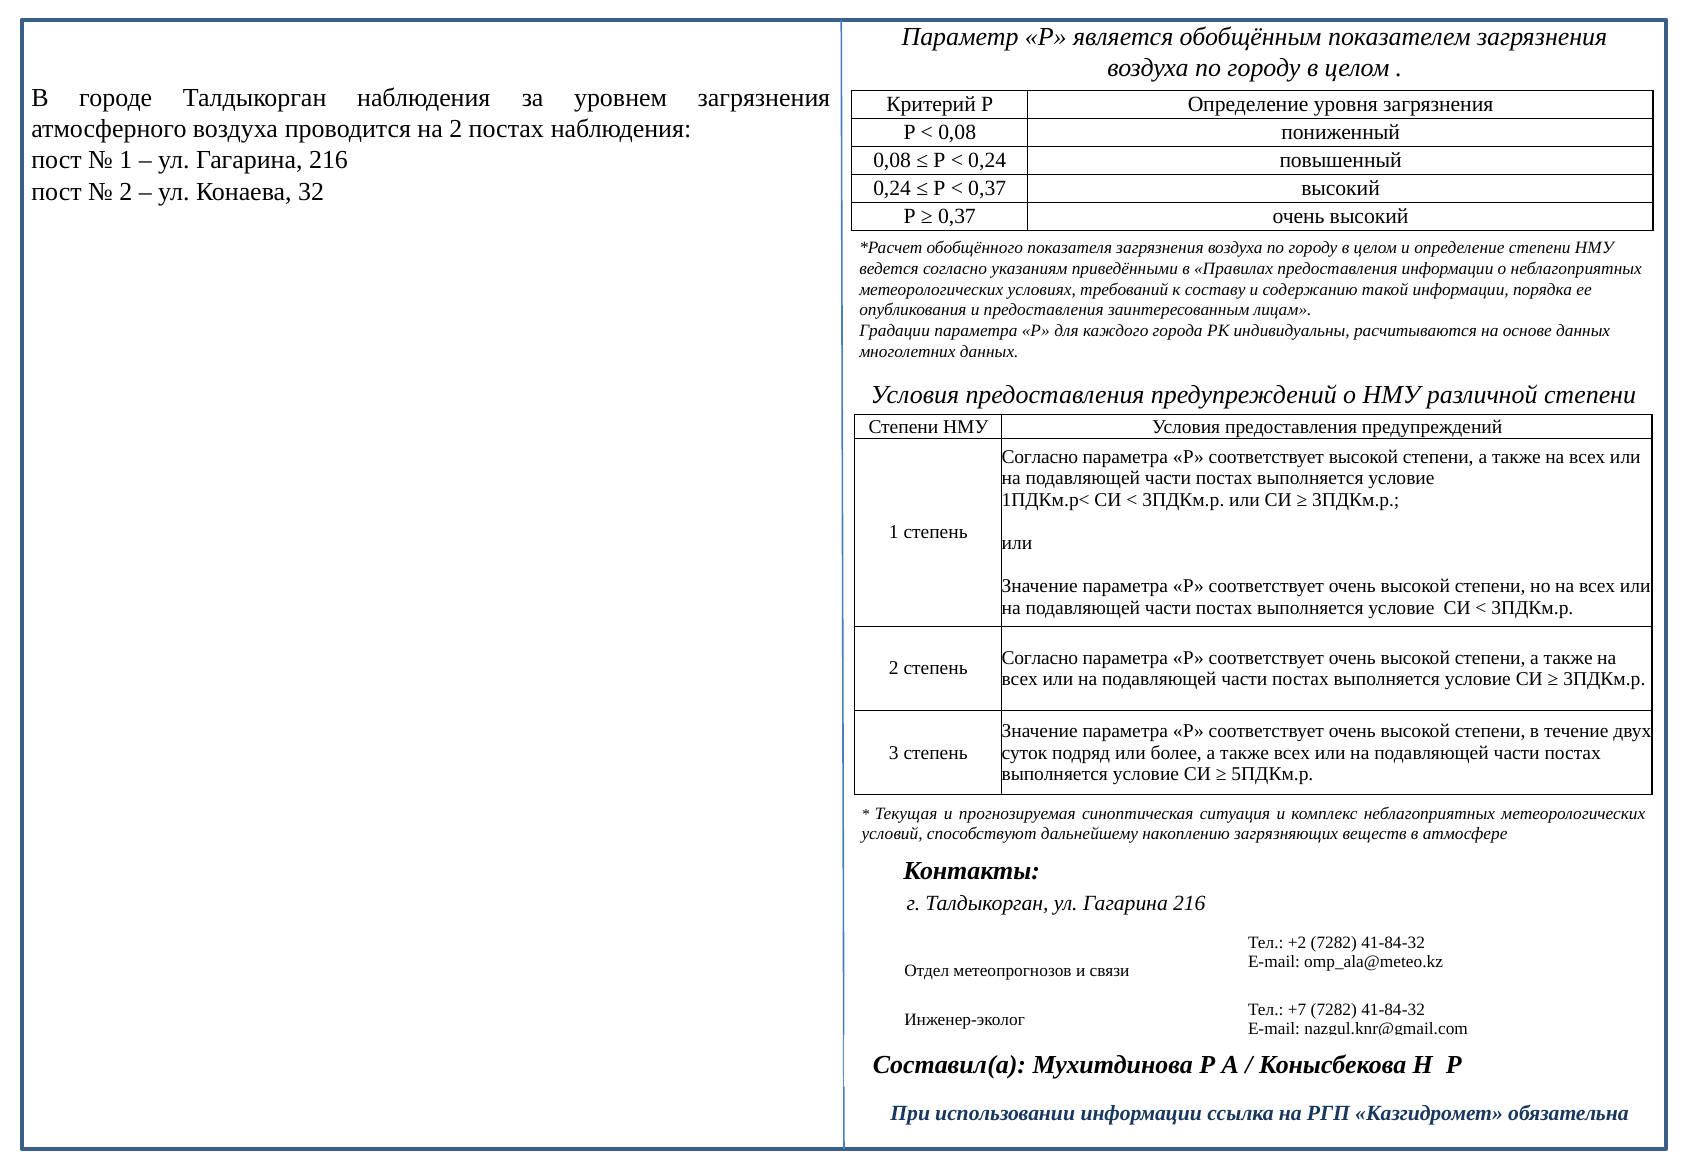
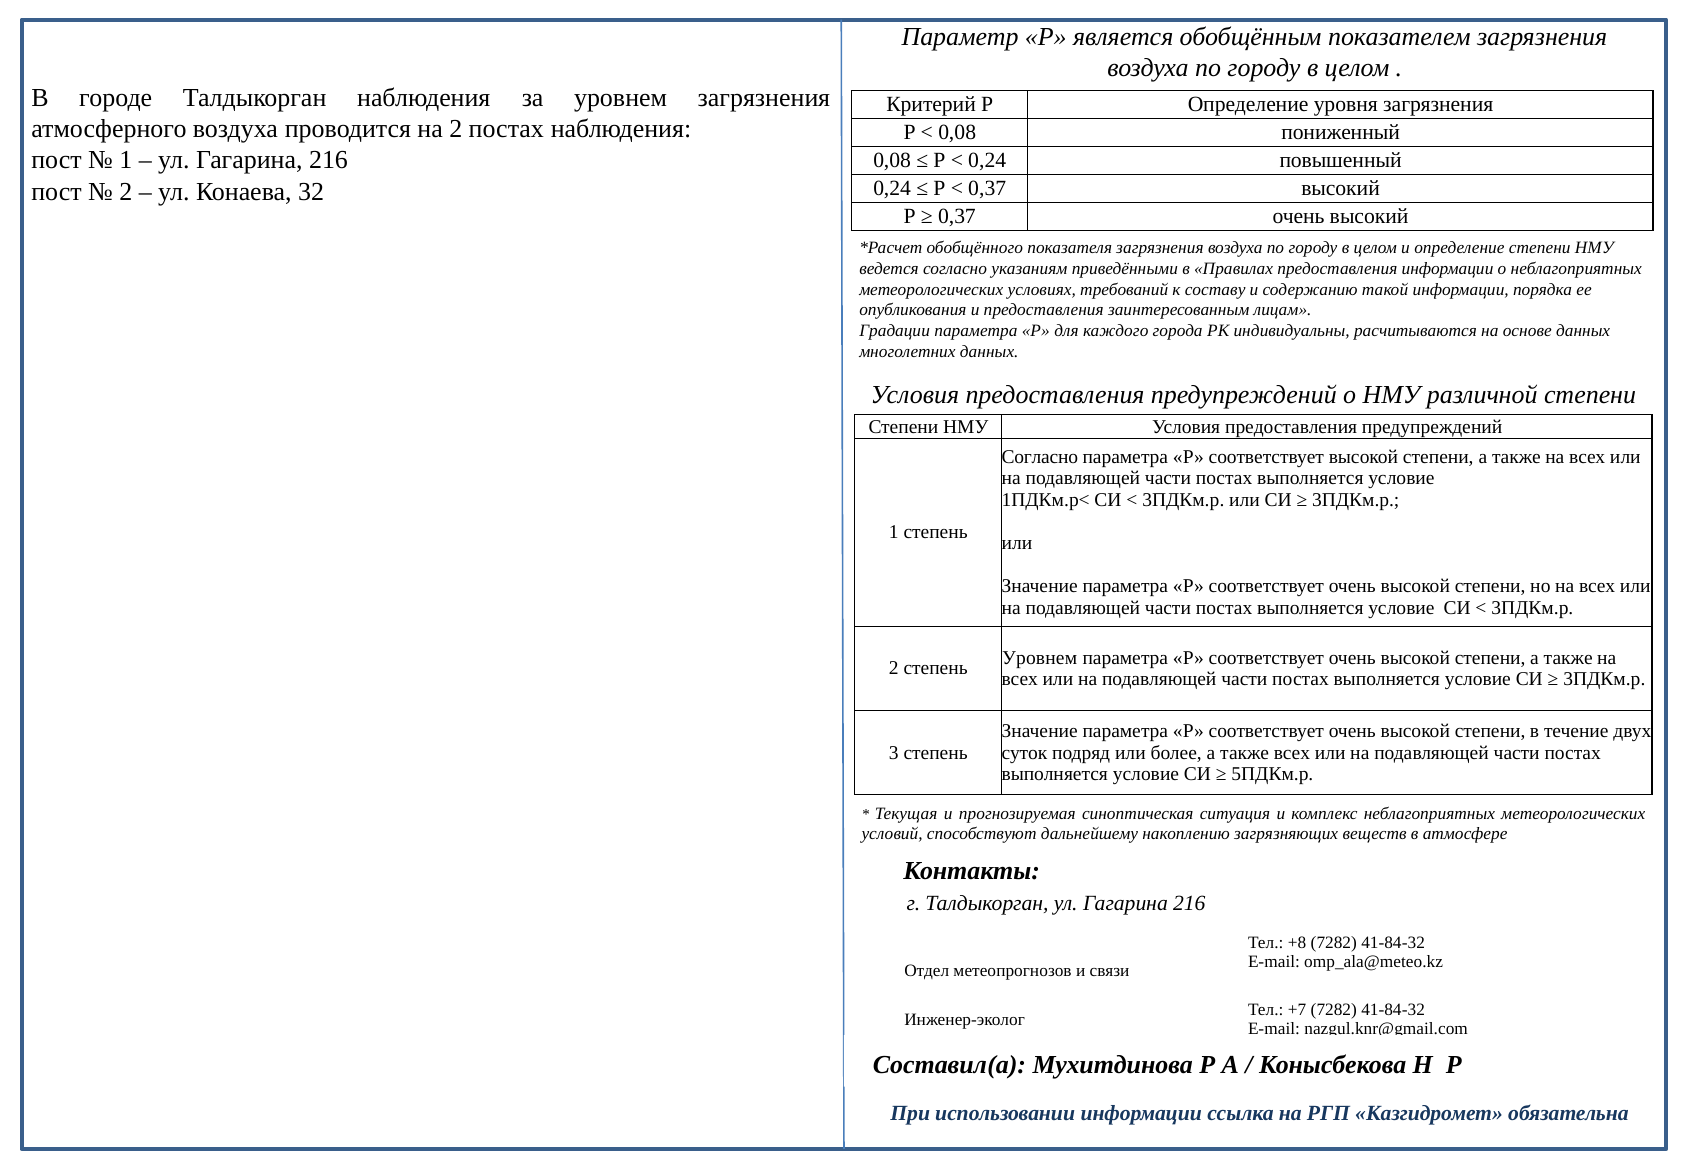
Согласно: Согласно -> Уровнем (1040, 657)
+2: +2 -> +8 (1297, 942)
